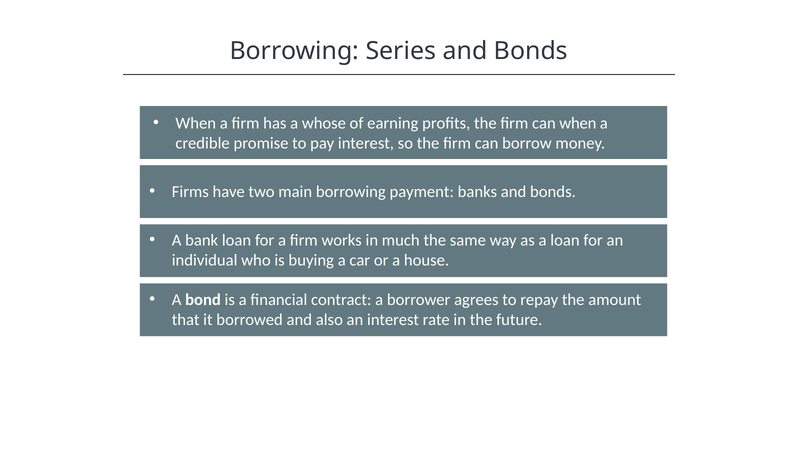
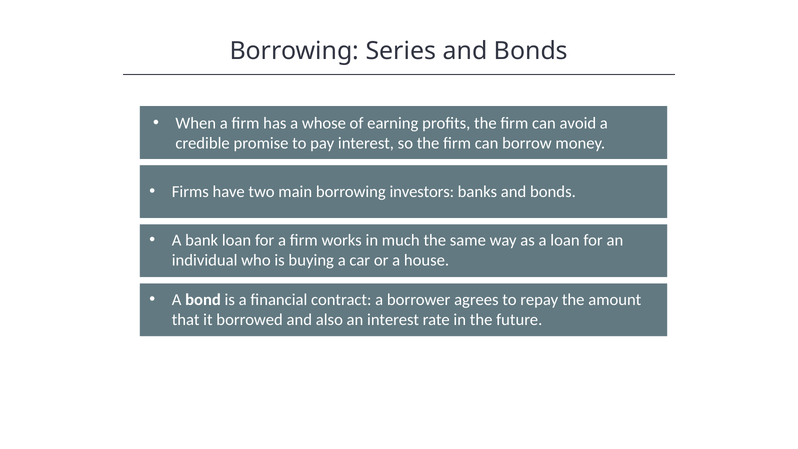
can when: when -> avoid (578, 123)
payment: payment -> investors (422, 192)
